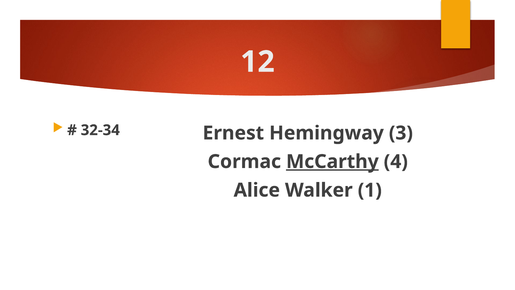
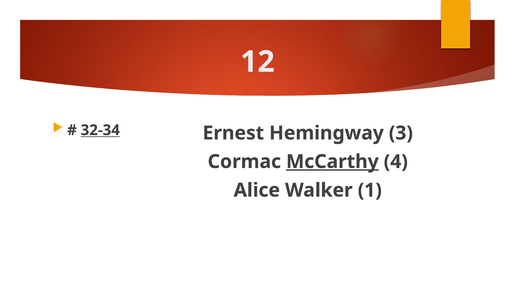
32-34 underline: none -> present (100, 130)
